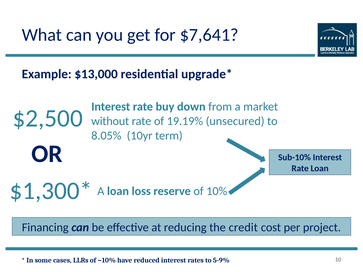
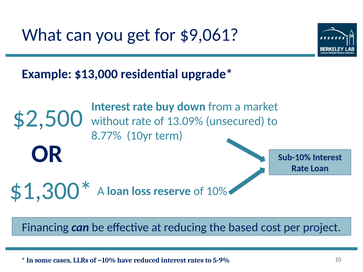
$7,641: $7,641 -> $9,061 (209, 35)
19.19%: 19.19% -> 13.09% (185, 121)
8.05%: 8.05% -> 8.77% (106, 136)
credit: credit -> based (243, 228)
